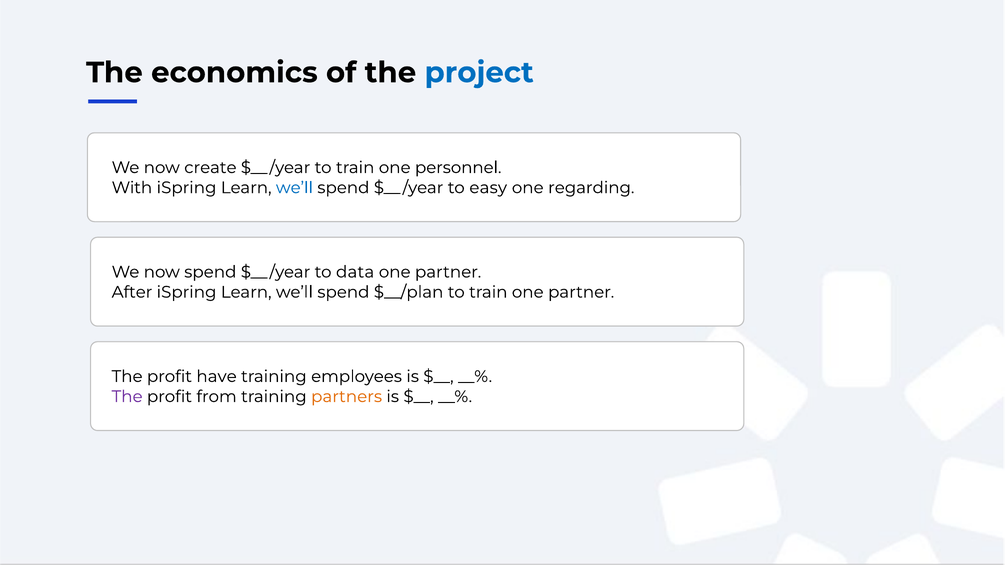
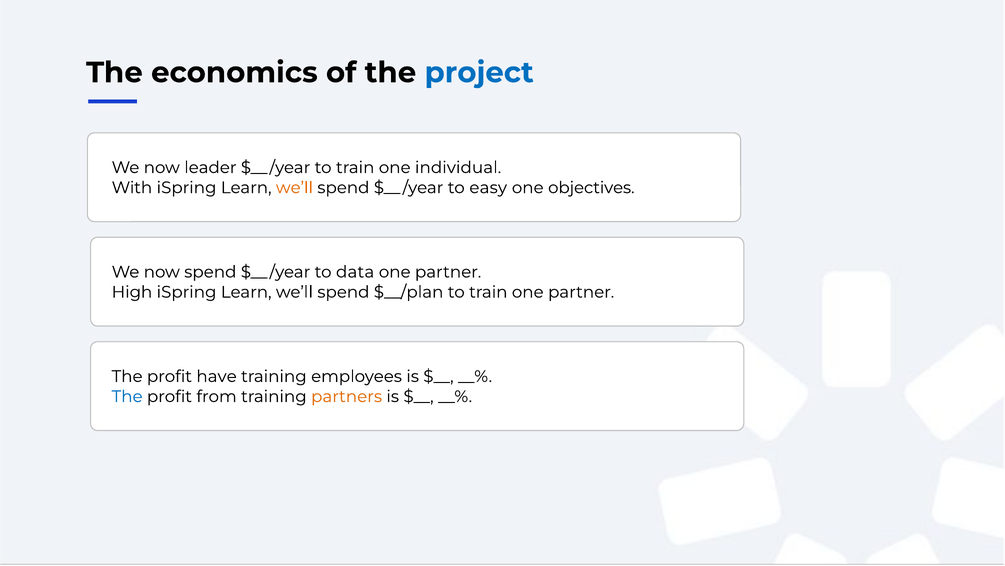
create: create -> leader (210, 167)
personnel: personnel -> individual (458, 167)
we’ll colour: blue -> orange (294, 187)
regarding: regarding -> objectives (591, 187)
After: After -> High (132, 292)
The colour: purple -> blue (127, 396)
